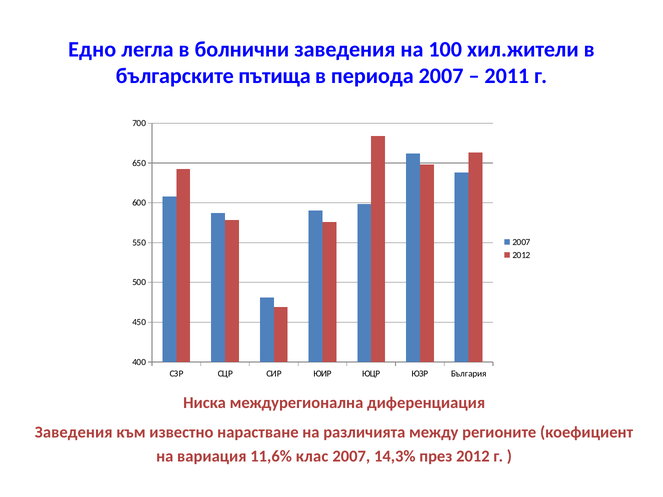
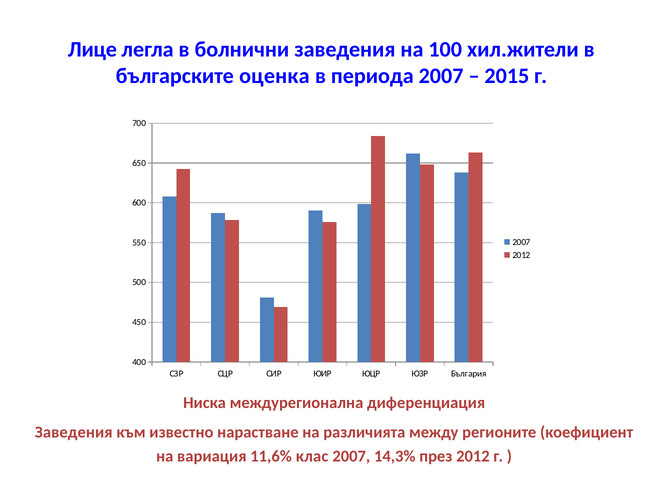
Едно: Едно -> Лице (92, 50)
пътища: пътища -> оценка (274, 76)
2011: 2011 -> 2015 (507, 76)
